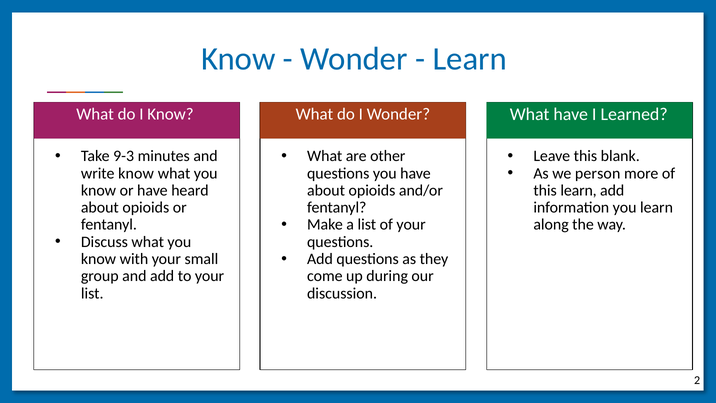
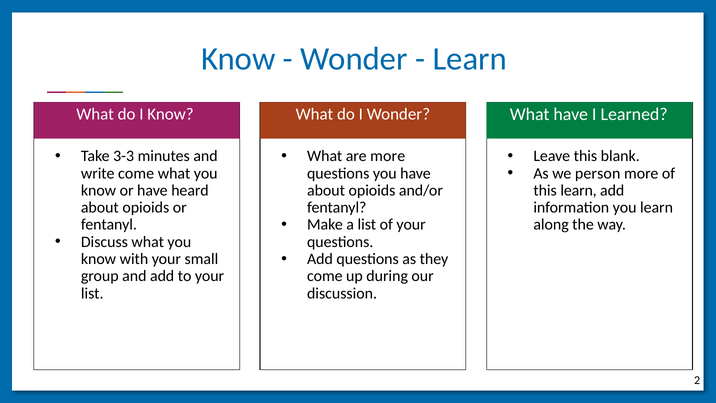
9-3: 9-3 -> 3-3 (124, 156)
are other: other -> more (388, 156)
write know: know -> come (136, 173)
